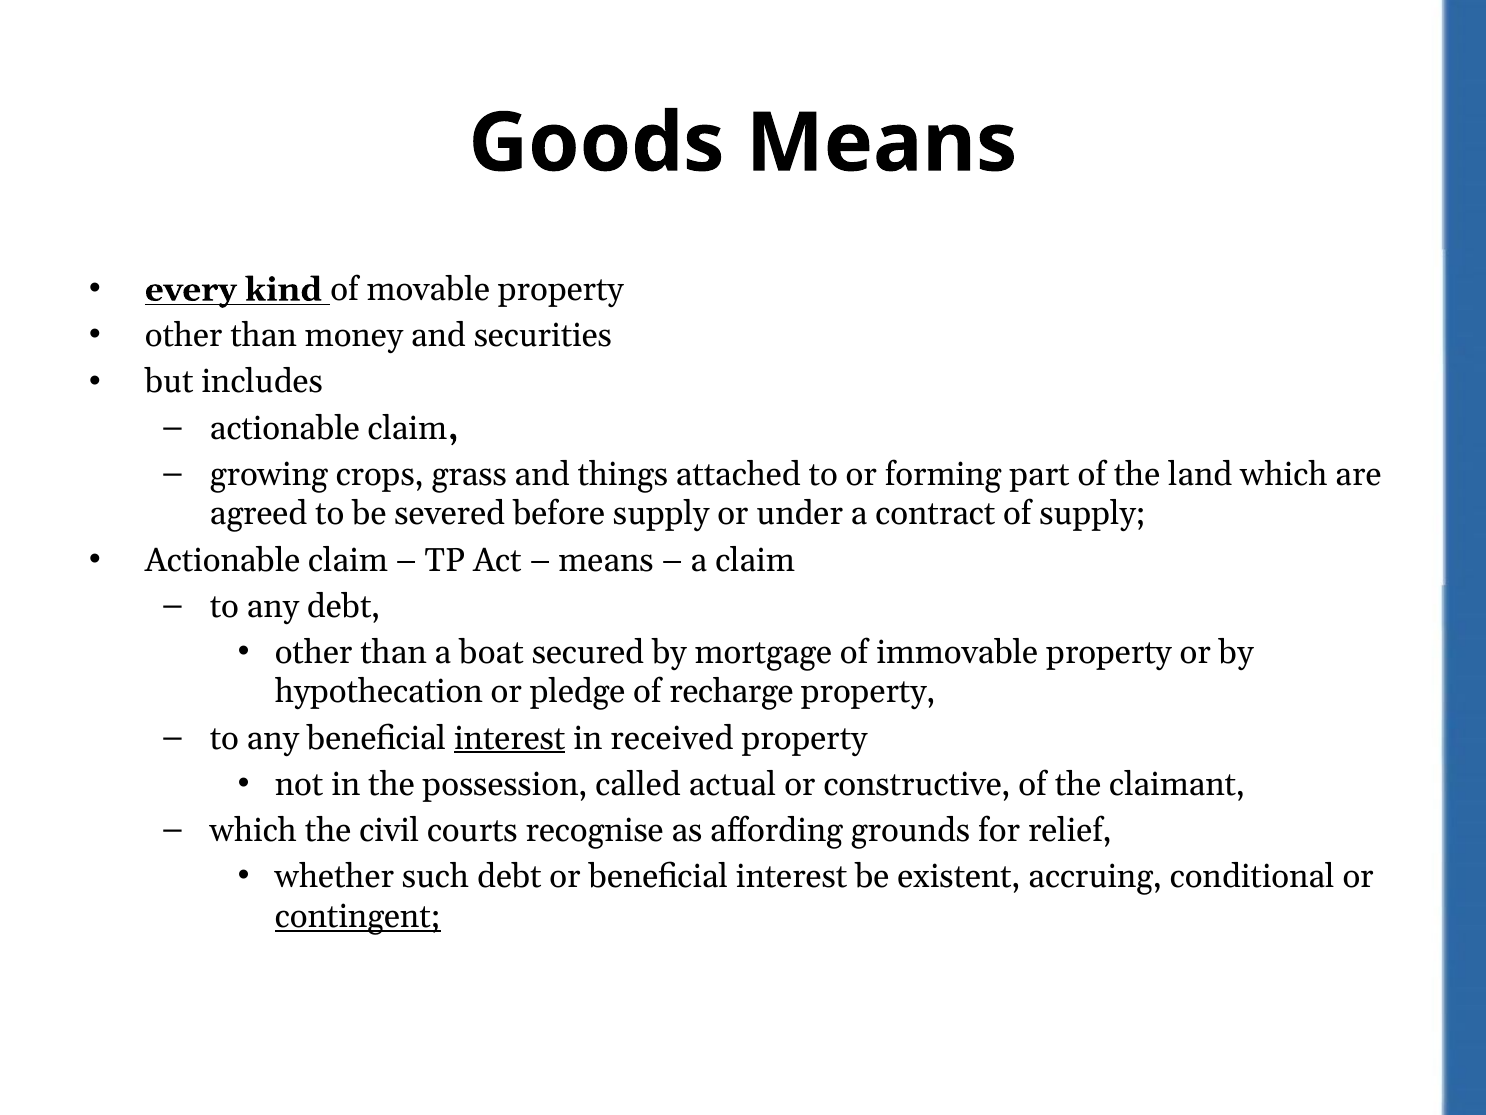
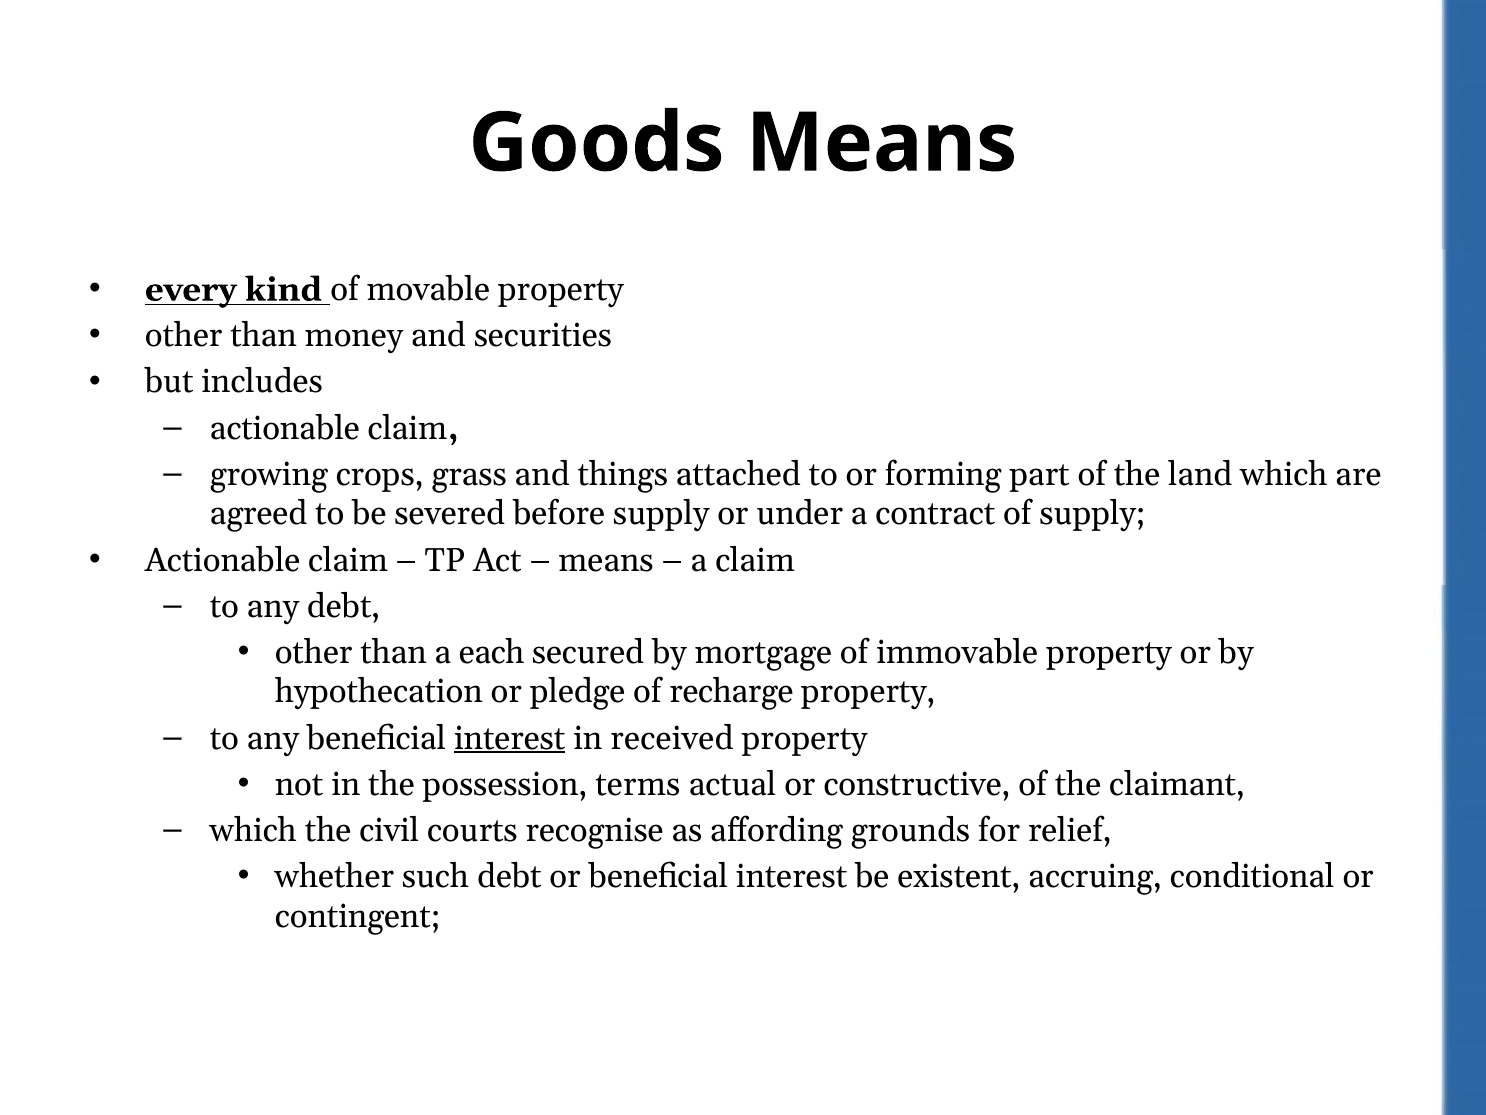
boat: boat -> each (492, 652)
called: called -> terms (638, 784)
contingent underline: present -> none (358, 916)
